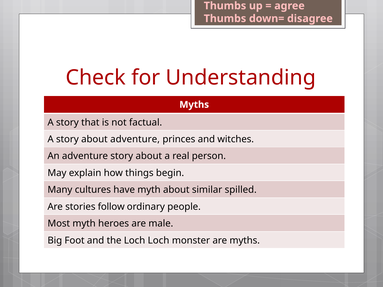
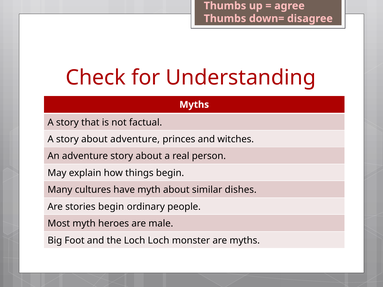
spilled: spilled -> dishes (241, 190)
stories follow: follow -> begin (111, 207)
